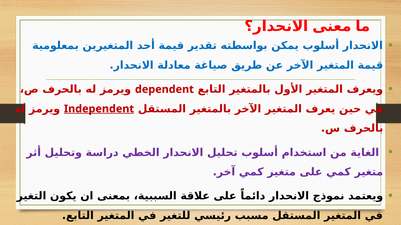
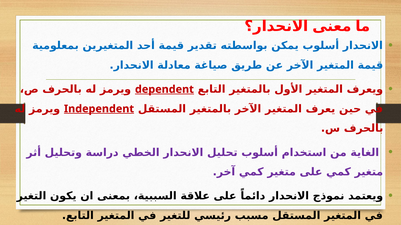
dependent underline: none -> present (164, 90)
